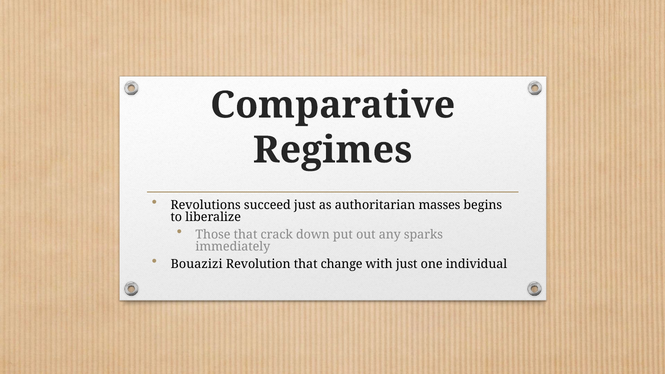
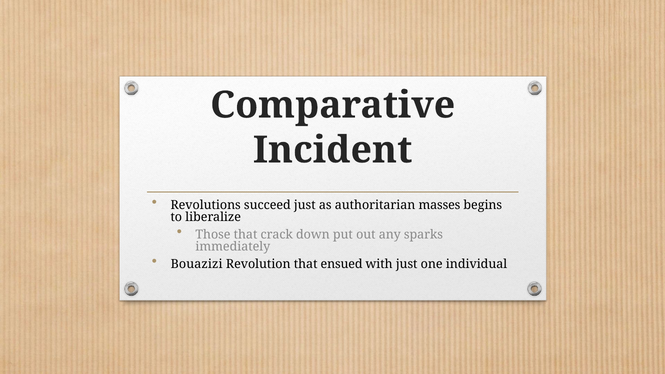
Regimes: Regimes -> Incident (333, 150)
change: change -> ensued (342, 264)
